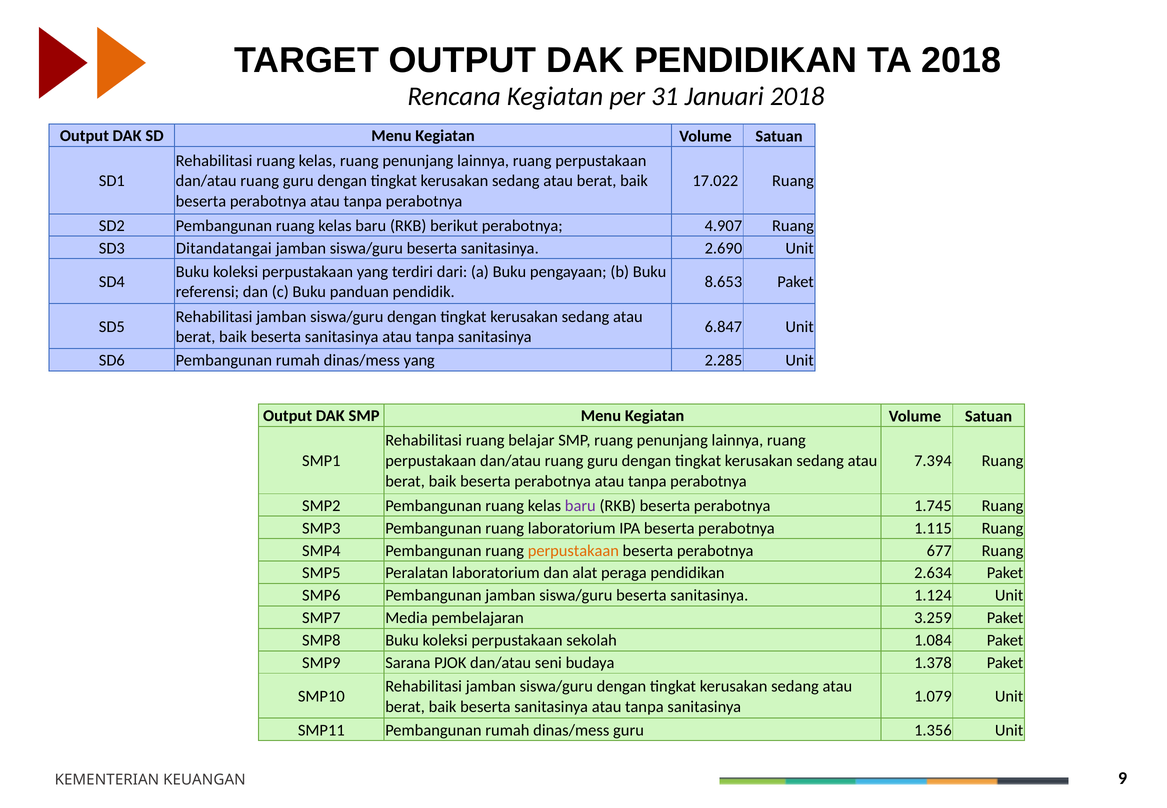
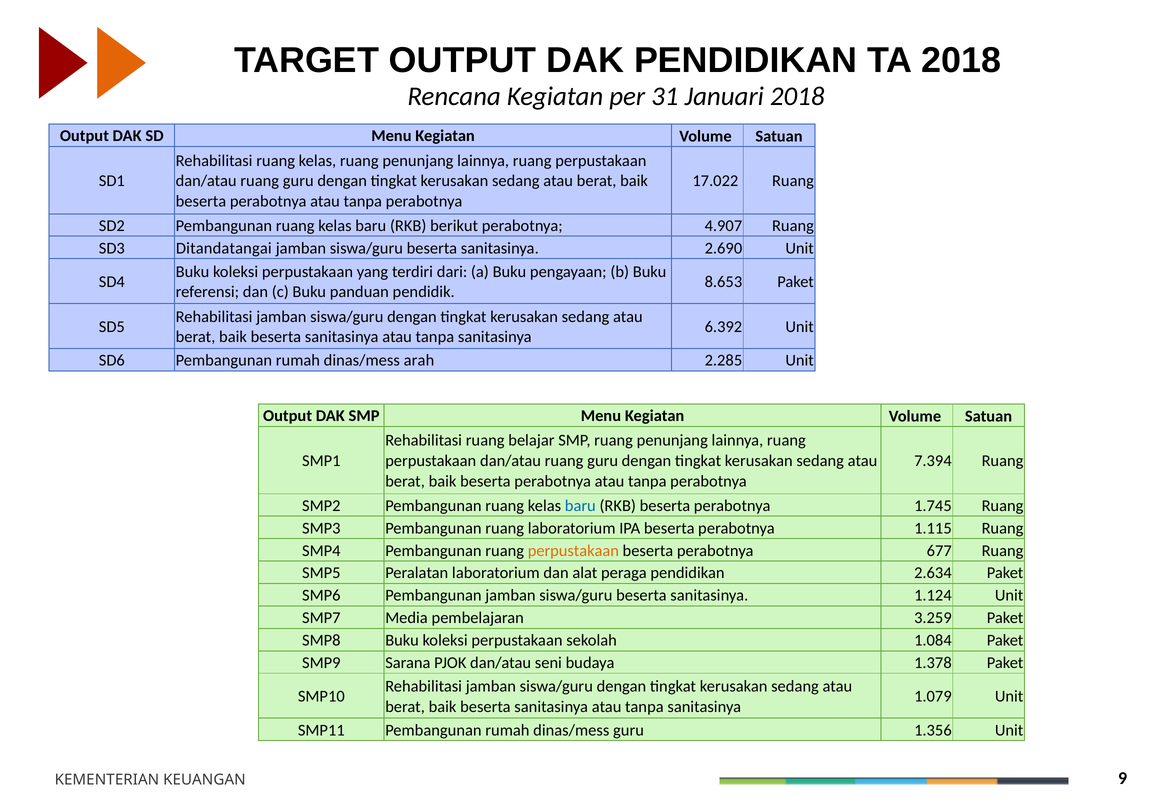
6.847: 6.847 -> 6.392 (723, 327)
dinas/mess yang: yang -> arah (419, 360)
baru colour: purple -> blue (580, 506)
